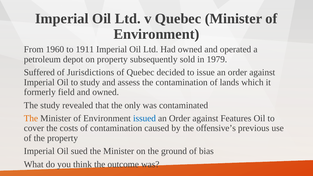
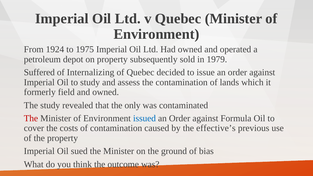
1960: 1960 -> 1924 (55, 49)
1911: 1911 -> 1975 (85, 49)
Jurisdictions: Jurisdictions -> Internalizing (91, 72)
The colour: orange -> red (31, 118)
Features: Features -> Formula (236, 118)
offensive’s: offensive’s -> effective’s (216, 128)
